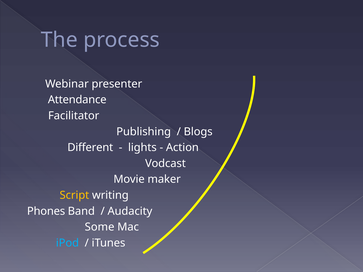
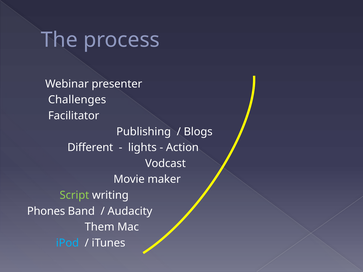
Attendance: Attendance -> Challenges (77, 100)
Script colour: yellow -> light green (74, 195)
Some: Some -> Them (100, 227)
